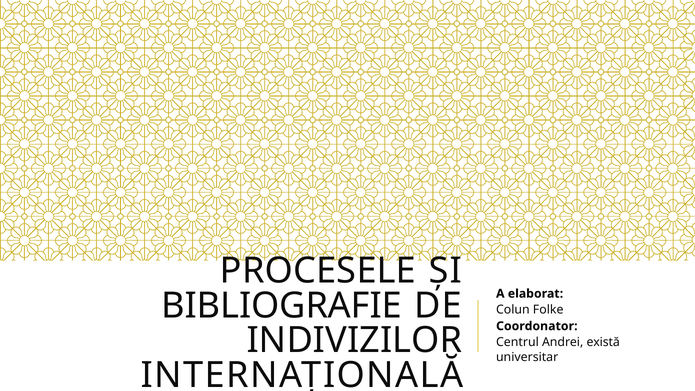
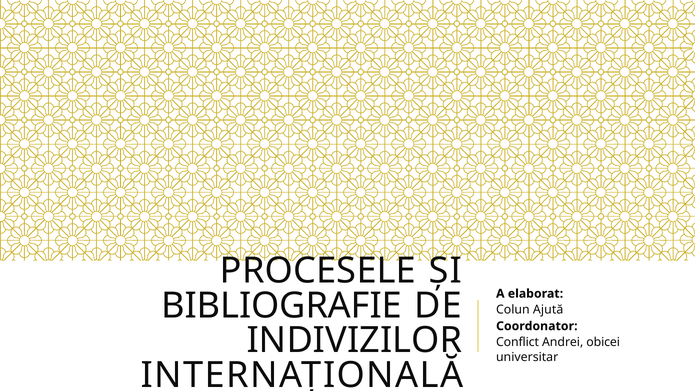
Folke: Folke -> Ajută (548, 310)
Centrul: Centrul -> Conflict (518, 342)
există: există -> obicei (603, 342)
